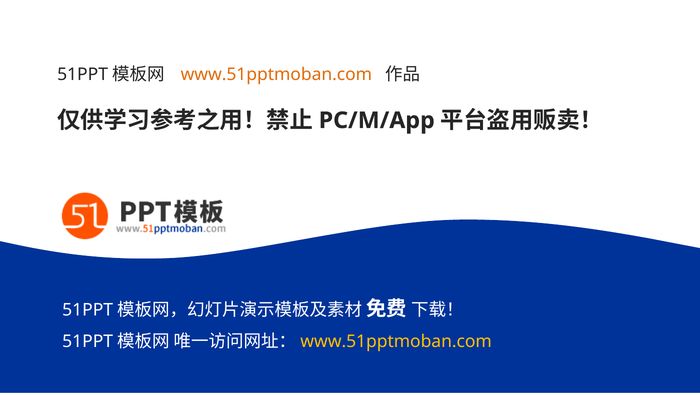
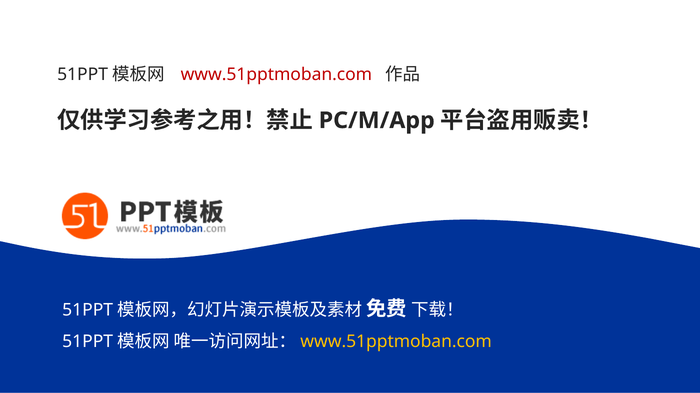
www.51pptmoban.com colour: orange -> red (276, 75)
